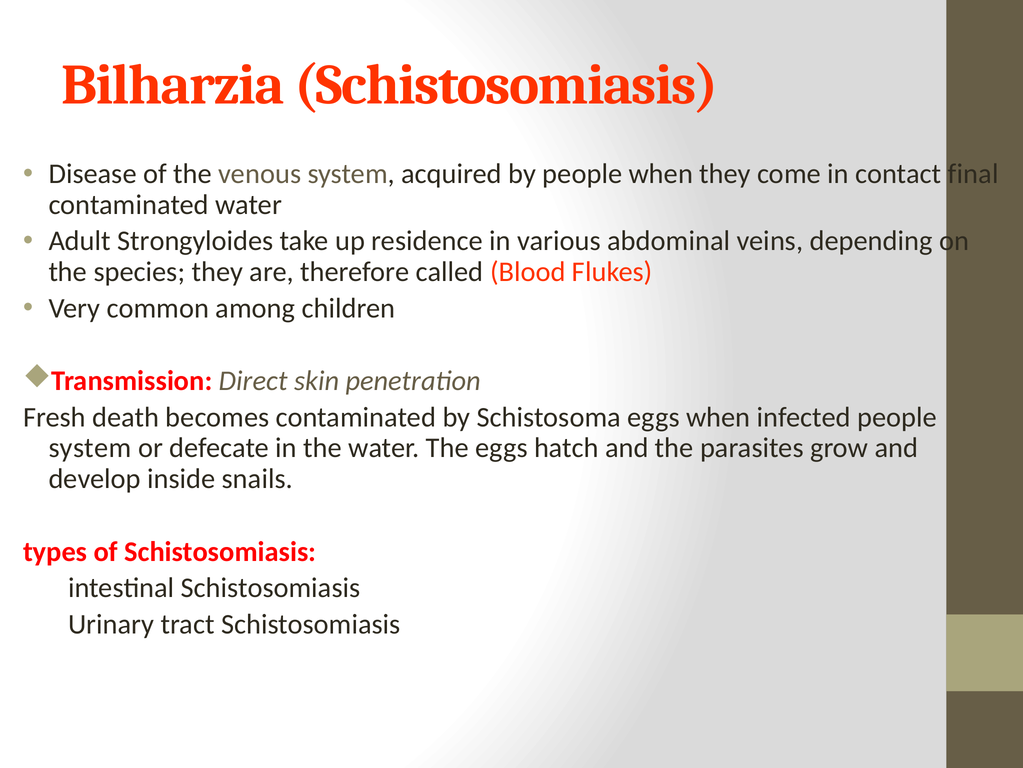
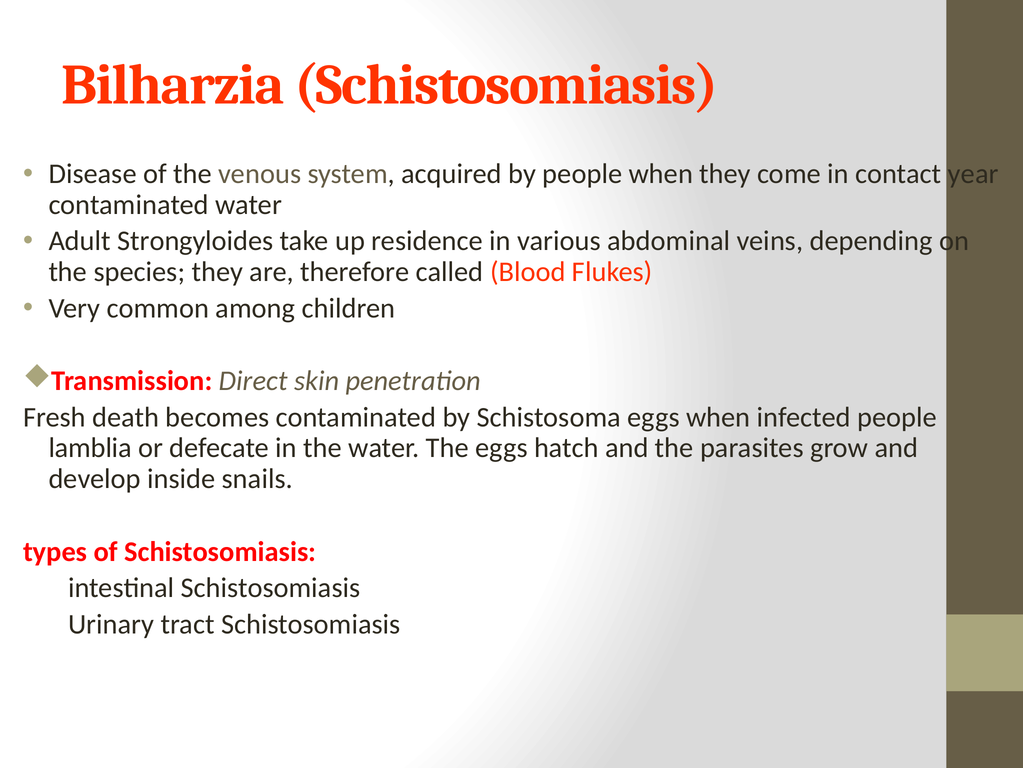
final: final -> year (973, 174)
system: system -> lamblia (90, 448)
